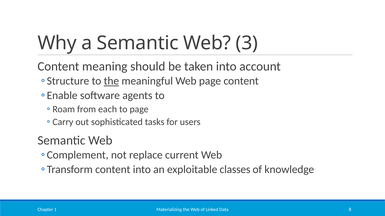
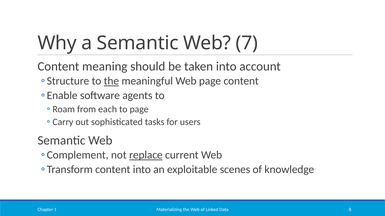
3: 3 -> 7 (247, 43)
replace underline: none -> present (146, 155)
classes: classes -> scenes (235, 170)
